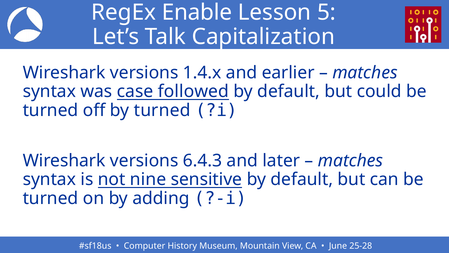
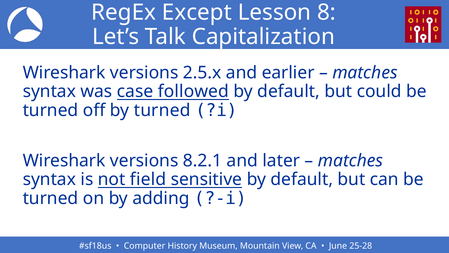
Enable: Enable -> Except (197, 12)
5: 5 -> 8 (326, 12)
1.4.x: 1.4.x -> 2.5.x (202, 72)
6.4.3: 6.4.3 -> 8.2.1 (203, 160)
nine: nine -> field (148, 179)
